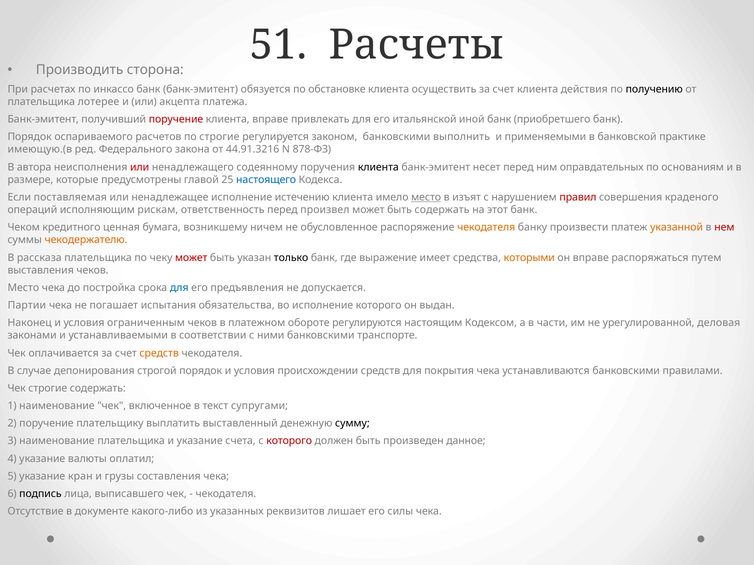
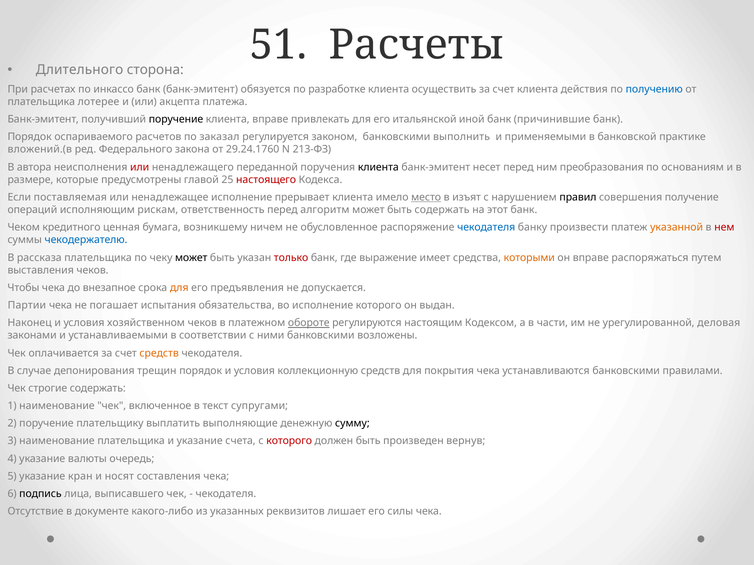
Производить: Производить -> Длительного (80, 70)
обстановке: обстановке -> разработке (337, 89)
получению colour: black -> blue (654, 89)
поручение colour: red -> black (176, 119)
приобретшего: приобретшего -> причинившие (552, 119)
по строгие: строгие -> заказал (219, 137)
имеющую.(в: имеющую.(в -> вложений.(в (40, 150)
44.91.3216: 44.91.3216 -> 29.24.1760 (253, 150)
878-ФЗ: 878-ФЗ -> 213-ФЗ (312, 150)
содеянному: содеянному -> переданной (267, 167)
оправдательных: оправдательных -> преобразования (602, 167)
настоящего colour: blue -> red (266, 180)
истечению: истечению -> прерывает (302, 197)
правил colour: red -> black (578, 197)
краденого: краденого -> получение (692, 197)
произвел: произвел -> алгоритм (325, 210)
чекодателя colour: orange -> blue (486, 228)
чекодержателю colour: orange -> blue (86, 240)
может colour: red -> black (191, 258)
только colour: black -> red (291, 258)
Место: Место -> Чтобы (23, 288)
постройка: постройка -> внезапное (109, 288)
для colour: blue -> orange (179, 288)
ограниченным: ограниченным -> хозяйственном (146, 323)
обороте underline: none -> present (309, 323)
транспорте: транспорте -> возложены (387, 336)
строгой: строгой -> трещин (157, 371)
происхождении: происхождении -> коллекционную (318, 371)
выставленный: выставленный -> выполняющие (240, 424)
данное: данное -> вернув (466, 441)
оплатил: оплатил -> очередь (132, 459)
грузы: грузы -> носят (119, 477)
